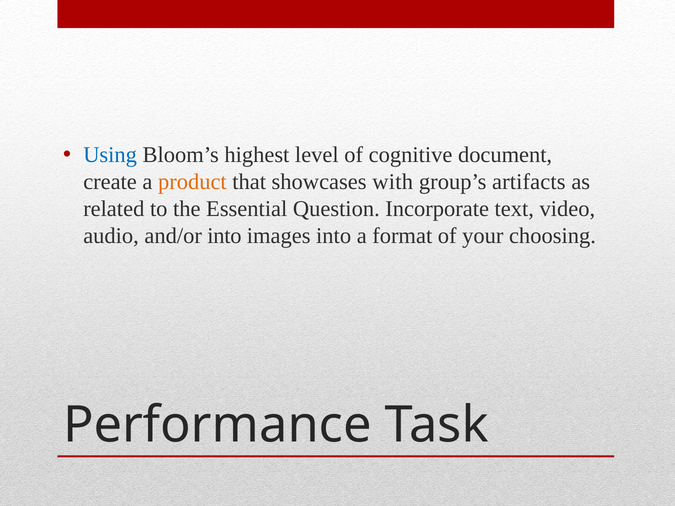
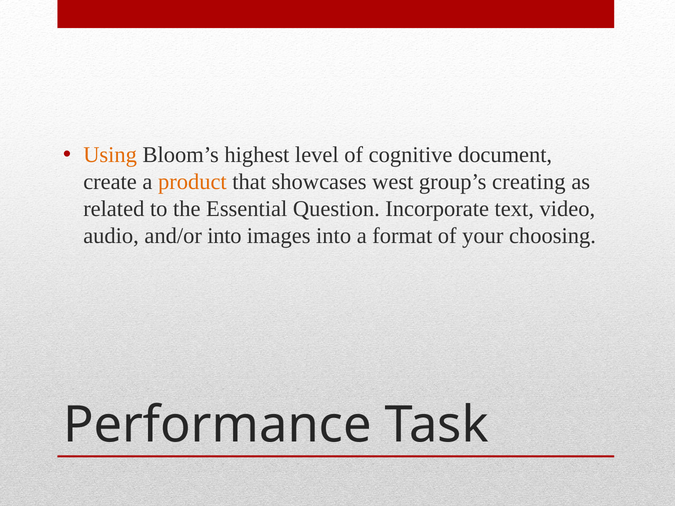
Using colour: blue -> orange (110, 155)
with: with -> west (393, 182)
artifacts: artifacts -> creating (529, 182)
